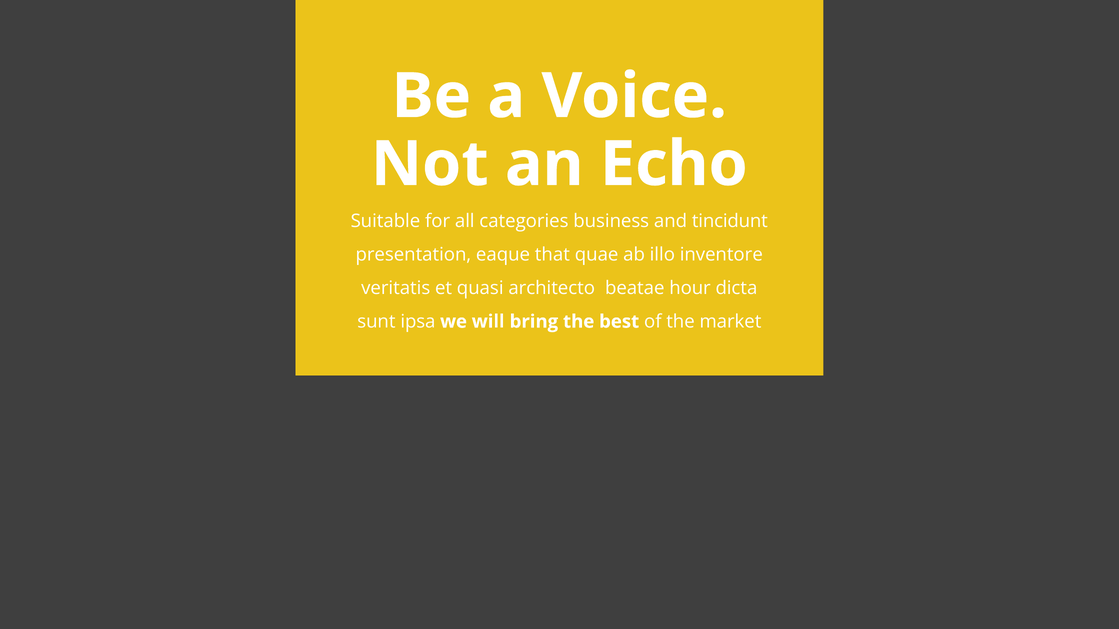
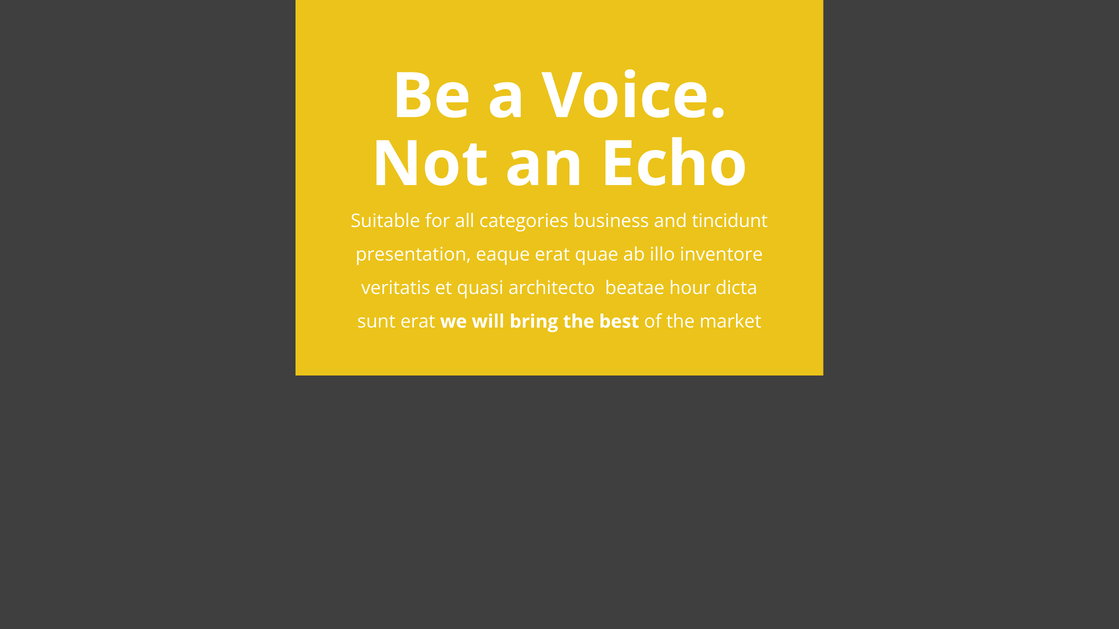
eaque that: that -> erat (552, 255)
sunt ipsa: ipsa -> erat (418, 322)
